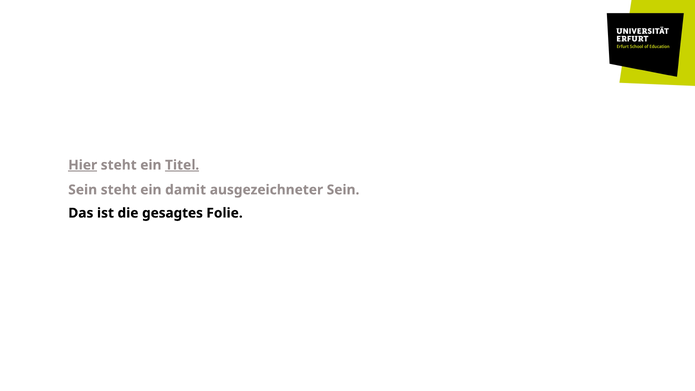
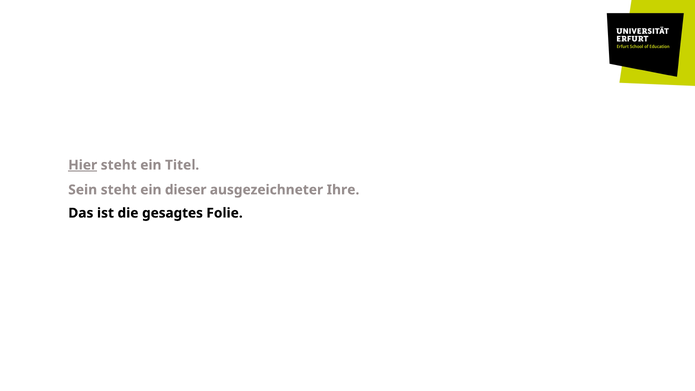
Titel underline: present -> none (182, 165)
damit: damit -> dieser (186, 190)
ausgezeichneter Sein: Sein -> Ihre (343, 190)
